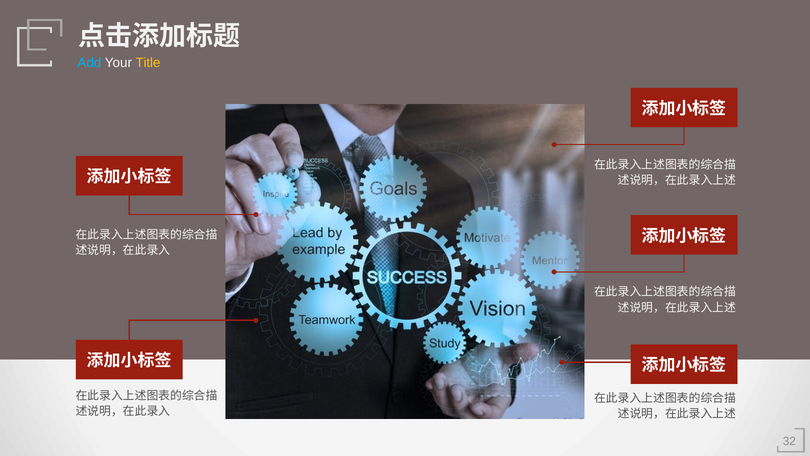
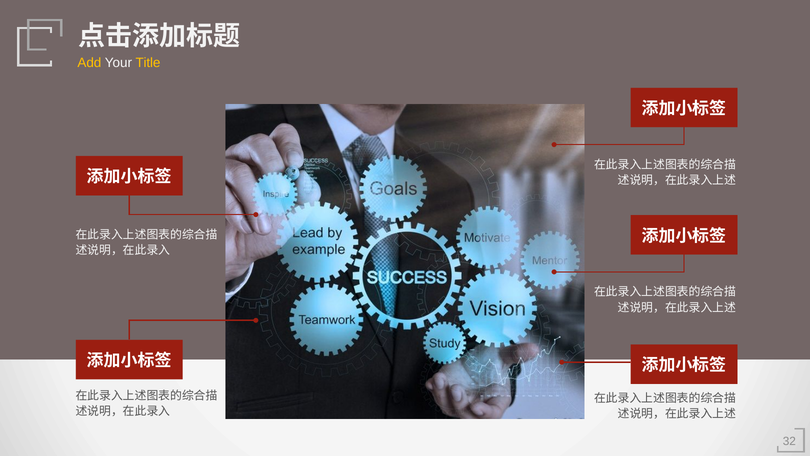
Add colour: light blue -> yellow (89, 63)
